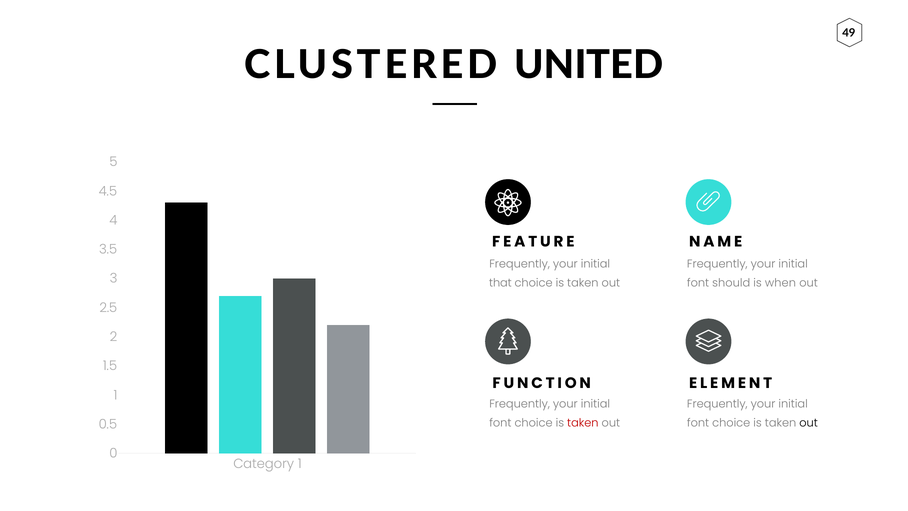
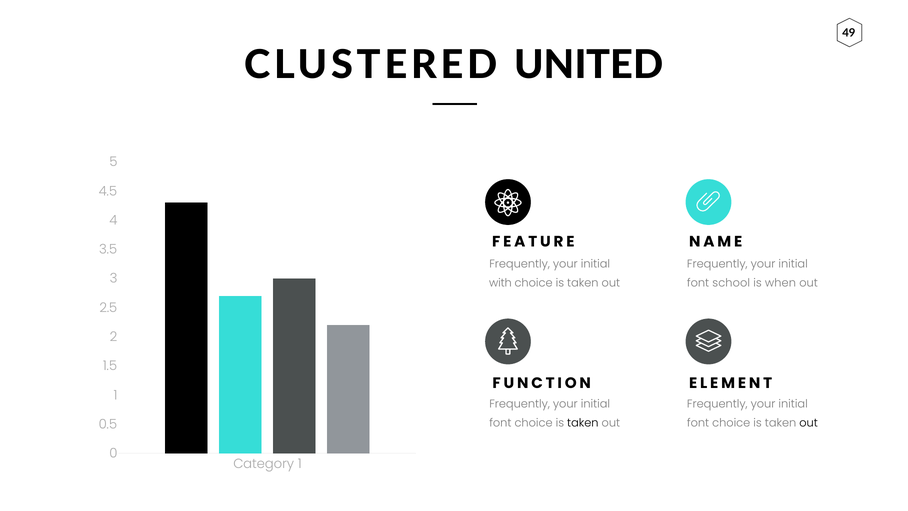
that: that -> with (500, 283)
should: should -> school (731, 283)
taken colour: red -> black (583, 423)
